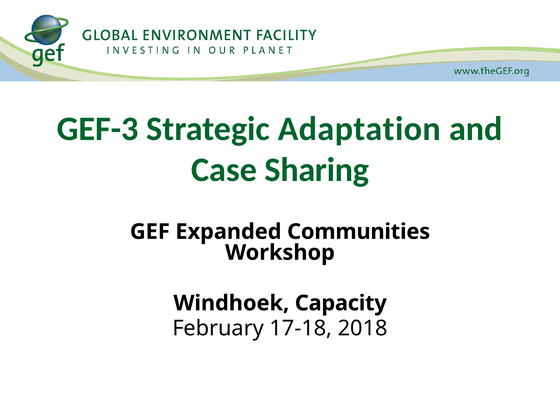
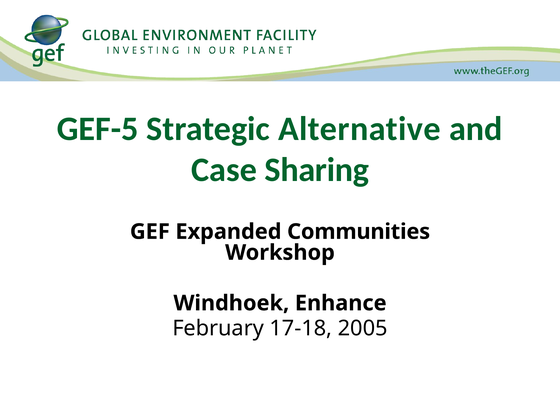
GEF-3: GEF-3 -> GEF-5 (98, 129)
Adaptation: Adaptation -> Alternative (359, 129)
Capacity: Capacity -> Enhance (341, 303)
2018: 2018 -> 2005 (363, 328)
